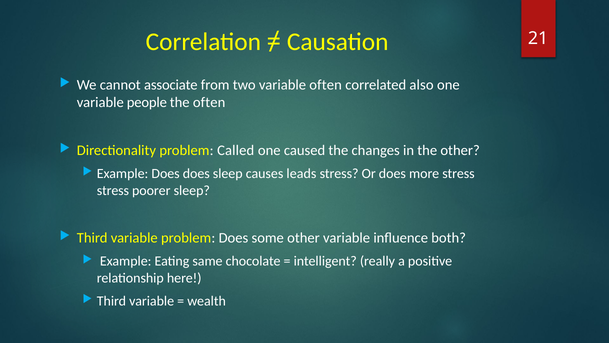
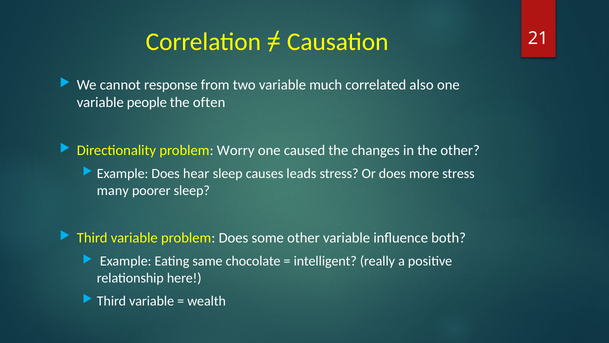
associate: associate -> response (171, 85)
variable often: often -> much (326, 85)
Called: Called -> Worry (236, 150)
Does does: does -> hear (196, 174)
stress: stress -> many (113, 190)
